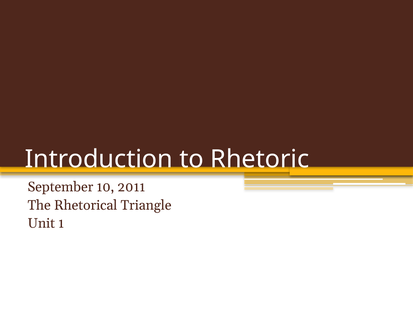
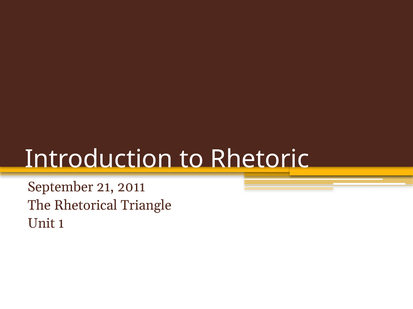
10: 10 -> 21 (105, 187)
